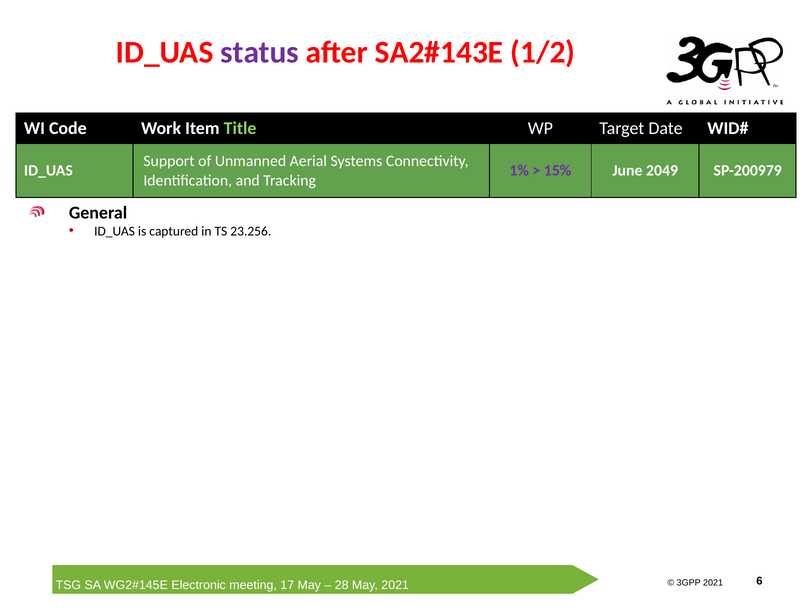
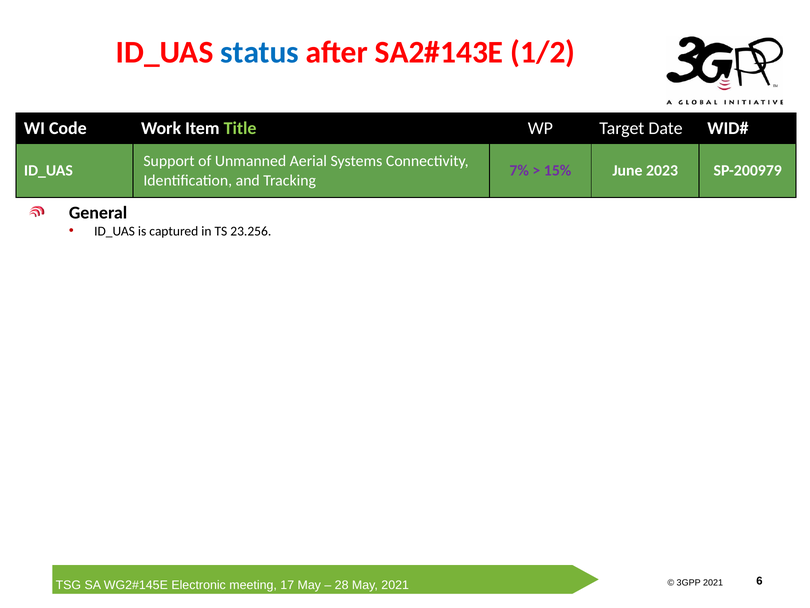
status colour: purple -> blue (260, 52)
1%: 1% -> 7% (519, 171)
2049: 2049 -> 2023 (662, 171)
